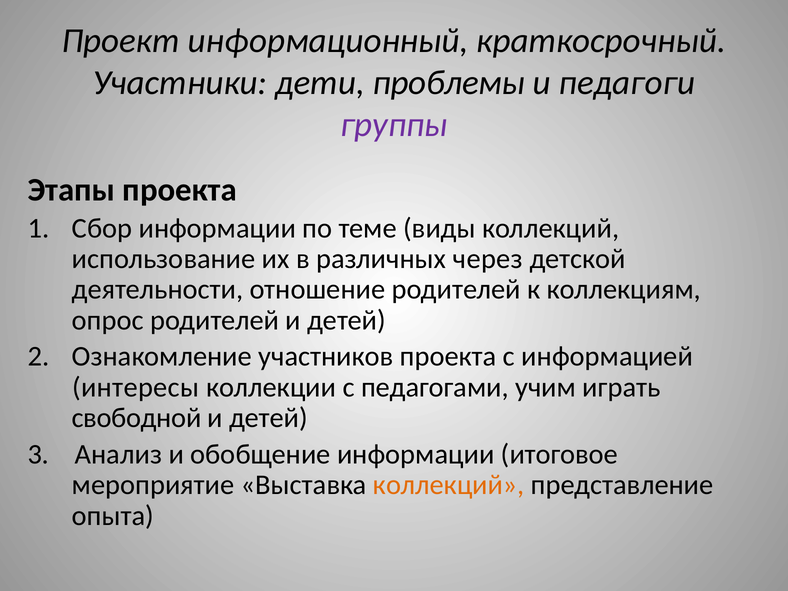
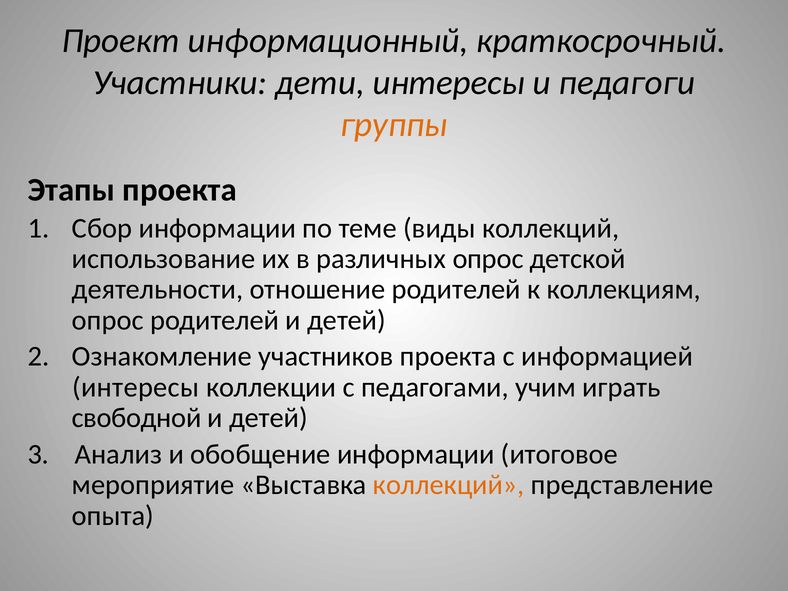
дети проблемы: проблемы -> интересы (449, 83)
группы colour: purple -> orange (394, 125)
различных через: через -> опрос (488, 259)
